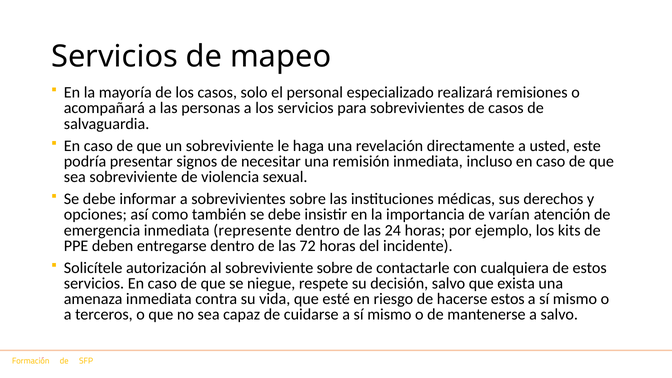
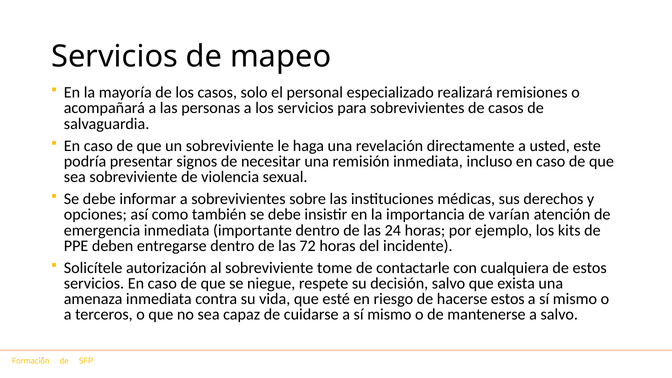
represente: represente -> importante (253, 230)
sobreviviente sobre: sobre -> tome (335, 268)
